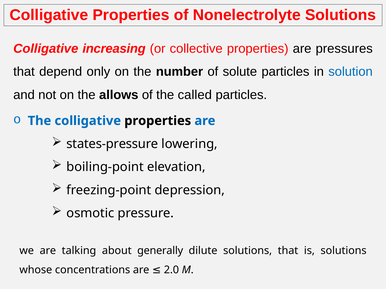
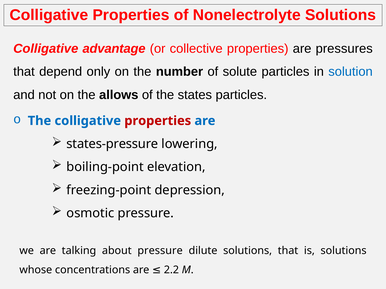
increasing: increasing -> advantage (114, 49)
called: called -> states (195, 95)
properties colour: black -> red (158, 121)
about generally: generally -> pressure (160, 251)
2.0: 2.0 -> 2.2 (171, 270)
